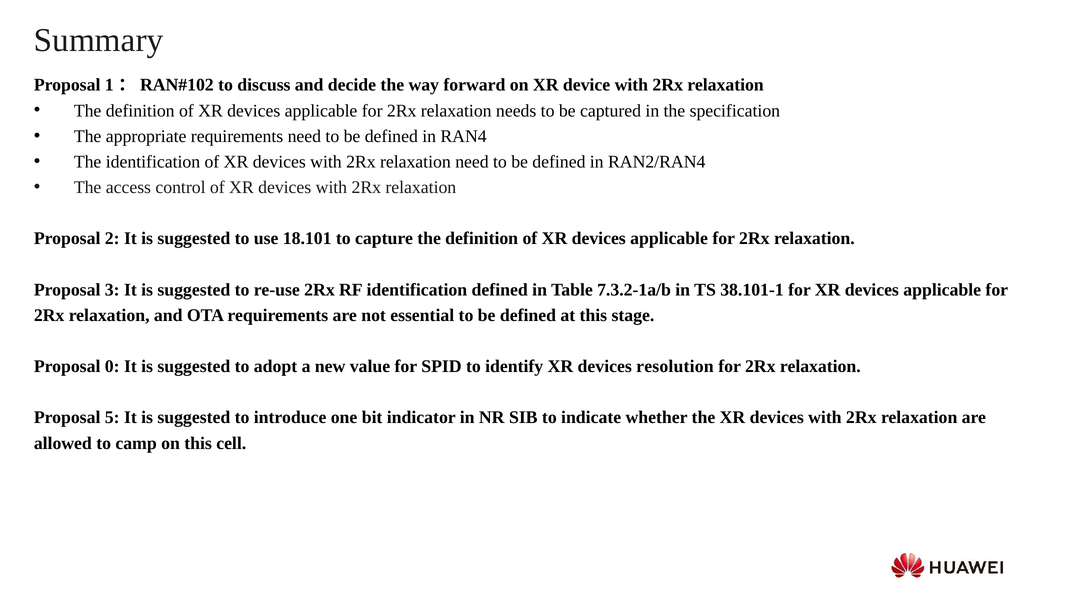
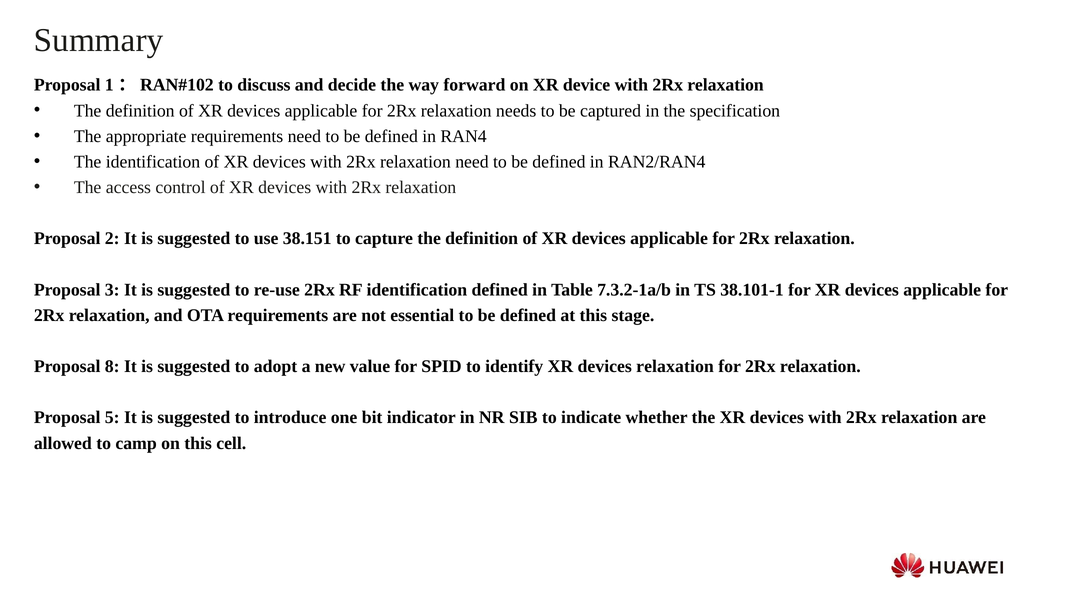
18.101: 18.101 -> 38.151 (307, 239)
0: 0 -> 8 (112, 366)
devices resolution: resolution -> relaxation (675, 366)
